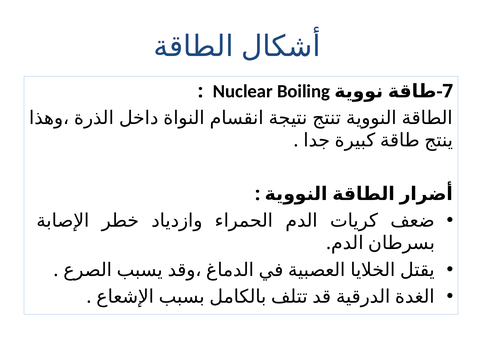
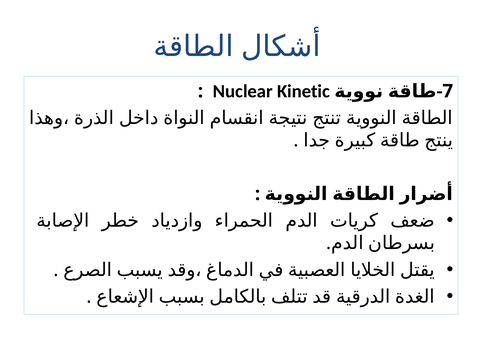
Boiling: Boiling -> Kinetic (304, 91)
